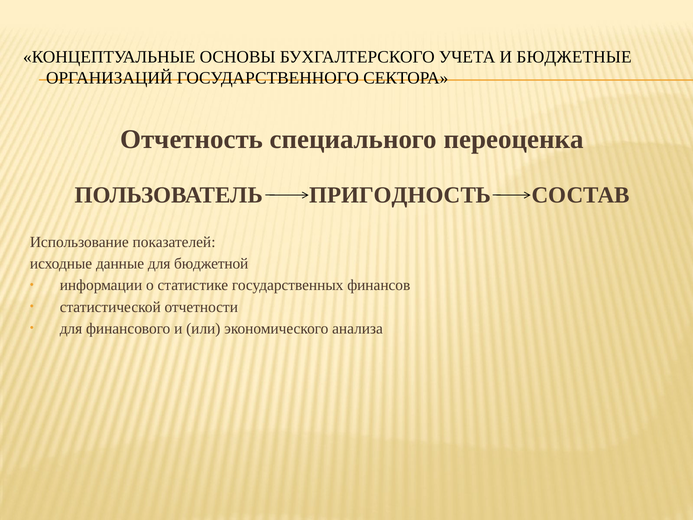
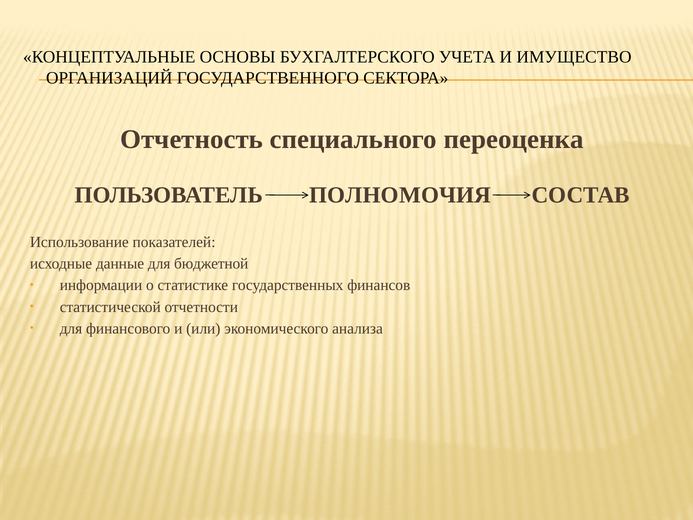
БЮДЖЕТНЫЕ: БЮДЖЕТНЫЕ -> ИМУЩЕСТВО (574, 57)
ПРИГОДНОСТЬ: ПРИГОДНОСТЬ -> ПОЛНОМОЧИЯ (400, 195)
